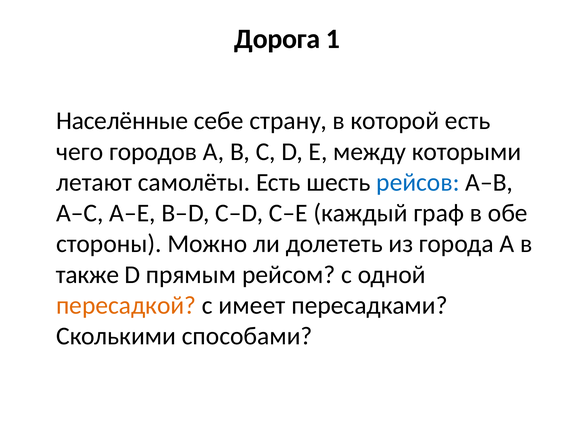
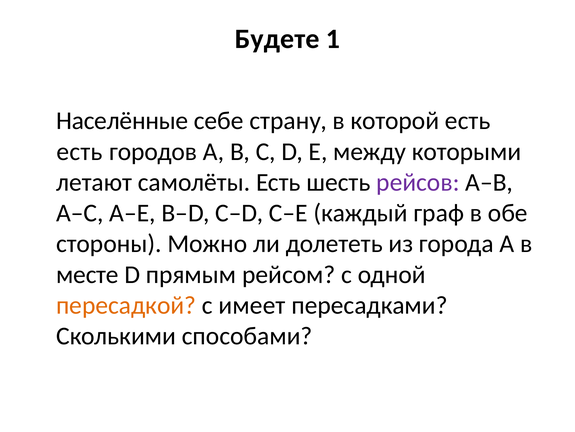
Дорога: Дорога -> Будете (277, 39)
чего: чего -> есть (80, 151)
рейсов colour: blue -> purple (418, 182)
также: также -> месте (87, 274)
